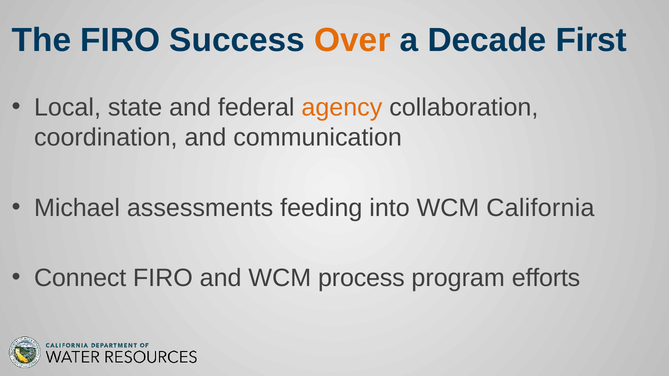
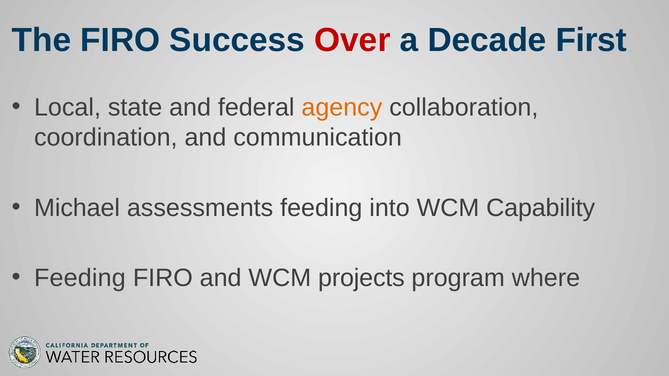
Over colour: orange -> red (352, 40)
California: California -> Capability (541, 208)
Connect: Connect -> Feeding (80, 278)
process: process -> projects (361, 278)
efforts: efforts -> where (546, 278)
